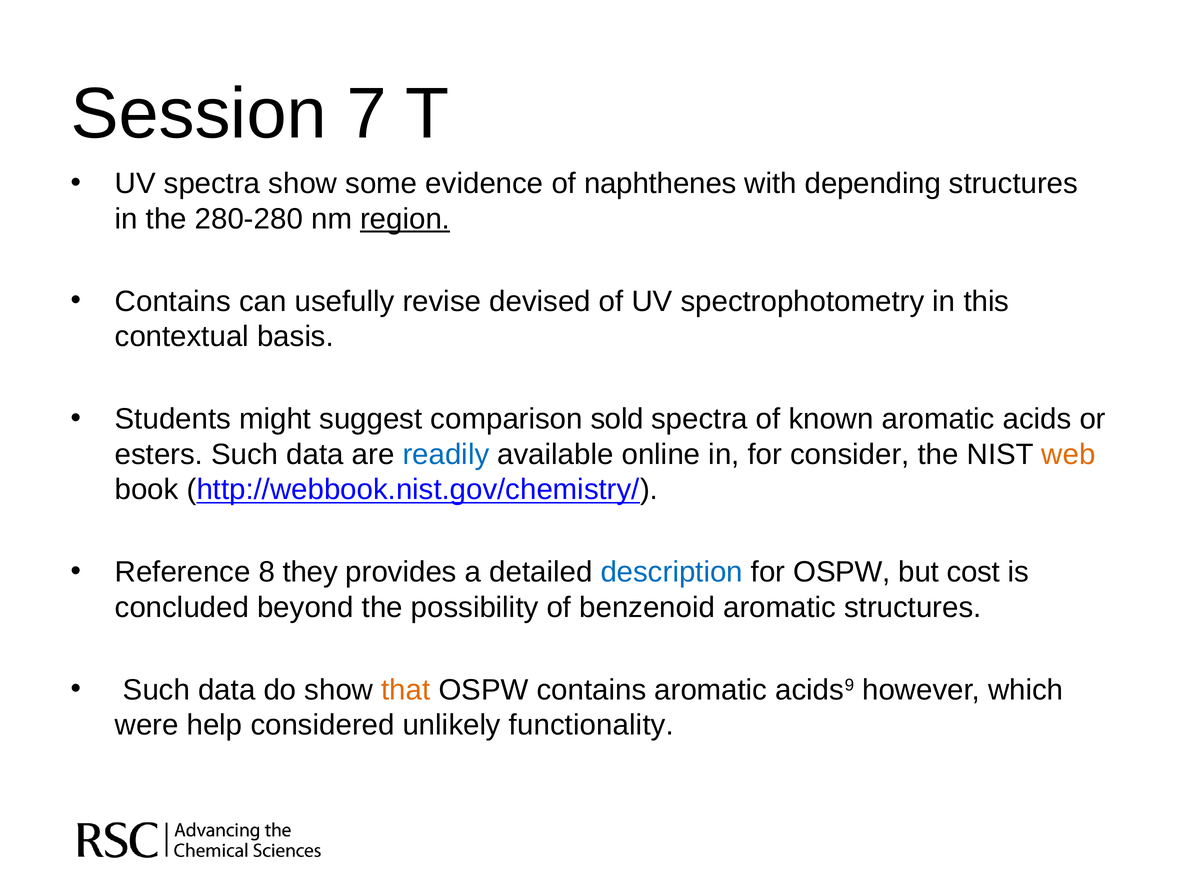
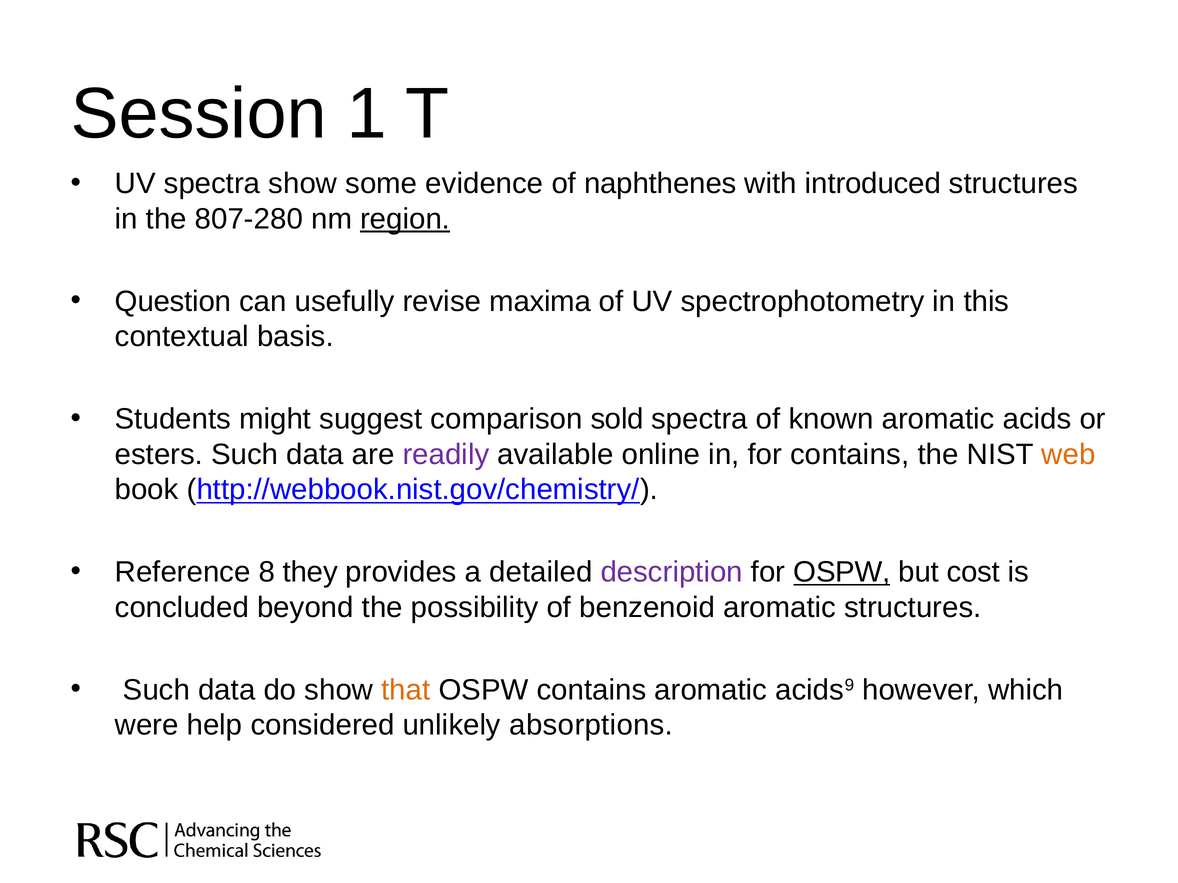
7: 7 -> 1 (367, 114)
depending: depending -> introduced (873, 184)
280-280: 280-280 -> 807-280 (249, 219)
Contains: Contains -> Question (173, 301)
devised: devised -> maxima (540, 301)
readily colour: blue -> purple (446, 455)
for consider: consider -> contains (850, 455)
description colour: blue -> purple (672, 572)
OSPW underline: none -> present (842, 572)
functionality: functionality -> absorptions (591, 726)
